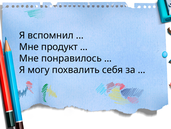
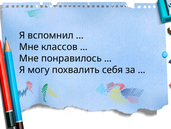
продукт: продукт -> классов (59, 47)
